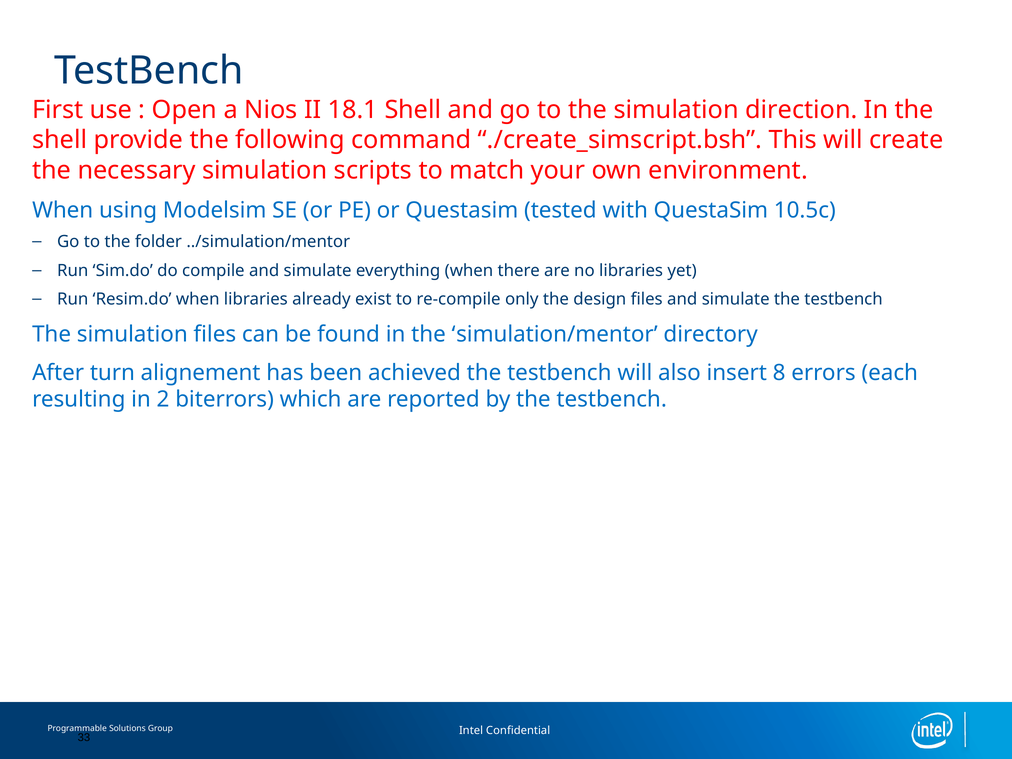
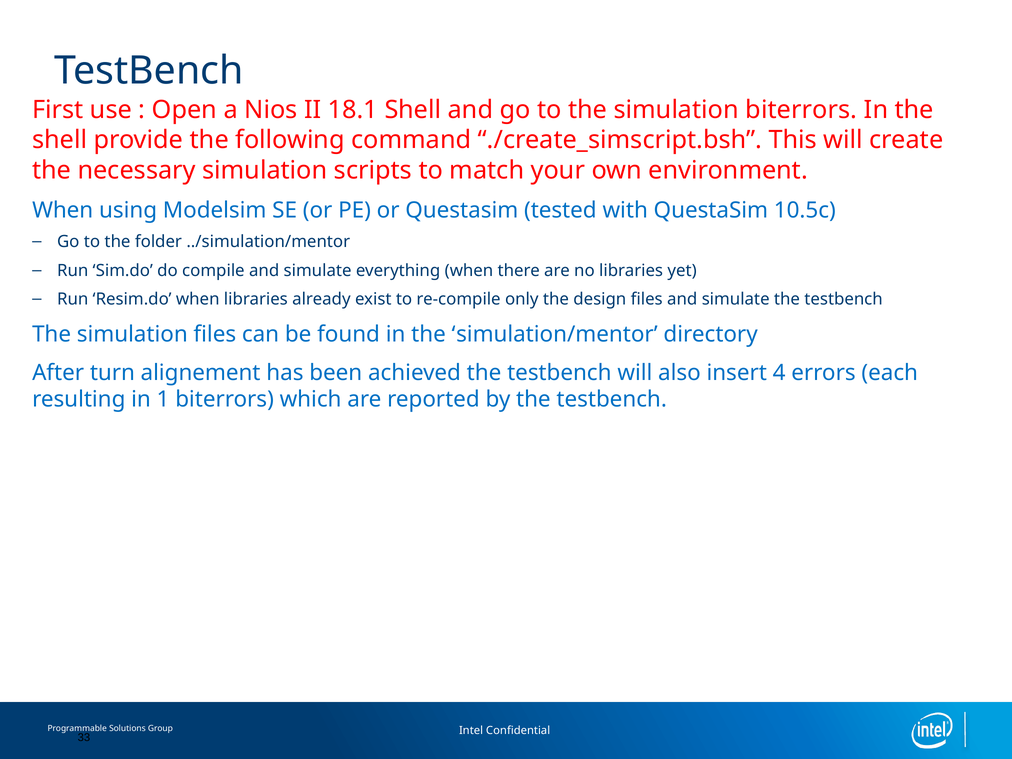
simulation direction: direction -> biterrors (801, 110)
8: 8 -> 4 (779, 373)
2: 2 -> 1 (163, 400)
